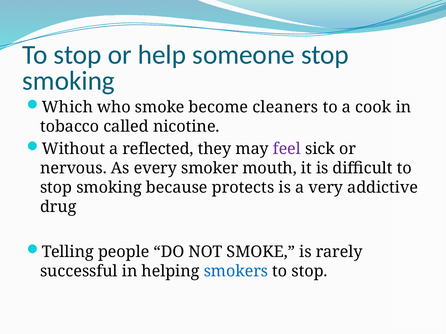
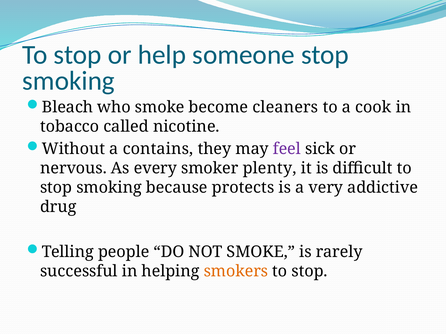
Which: Which -> Bleach (68, 107)
reflected: reflected -> contains (158, 149)
mouth: mouth -> plenty (270, 169)
smokers colour: blue -> orange (236, 272)
